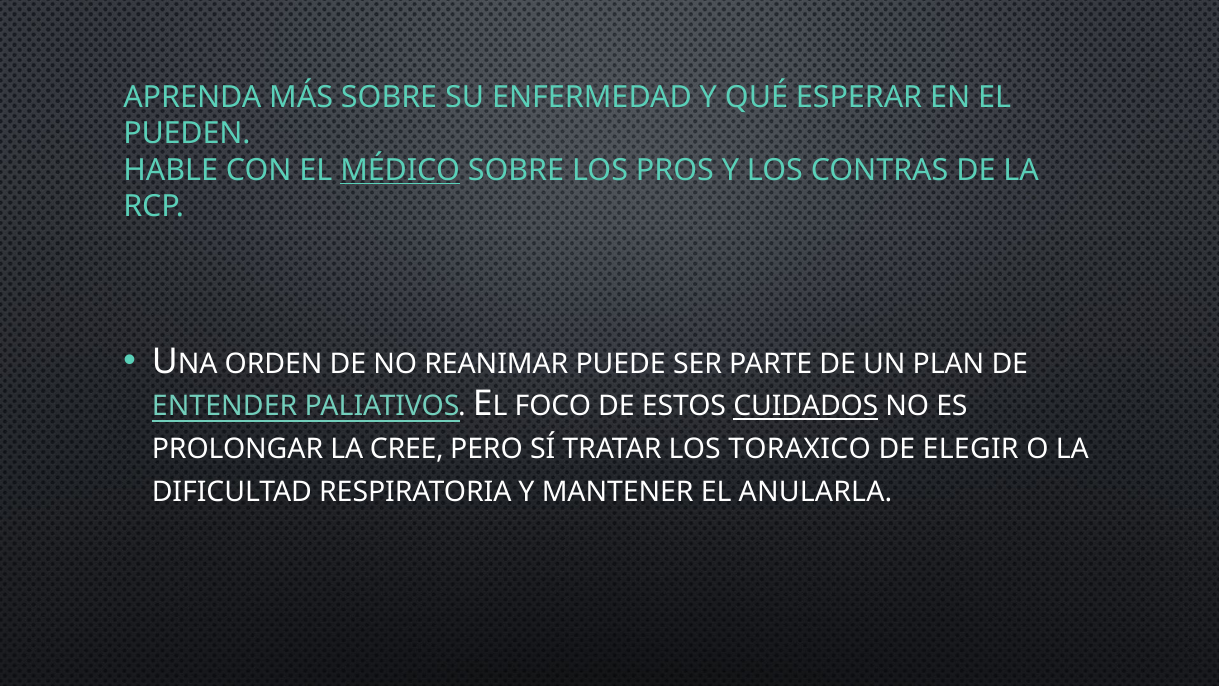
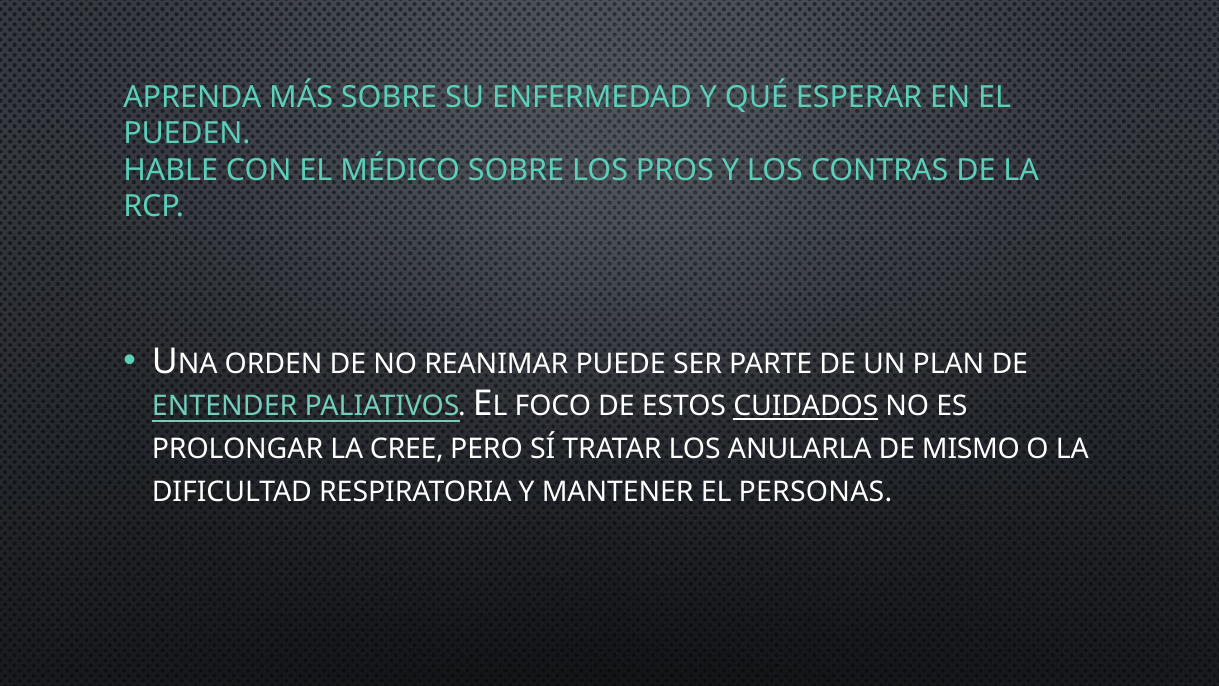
MÉDICO underline: present -> none (400, 170)
TORAXICO: TORAXICO -> ANULARLA (800, 449)
ELEGIR: ELEGIR -> MISMO (971, 449)
ANULARLA: ANULARLA -> PERSONAS (815, 491)
